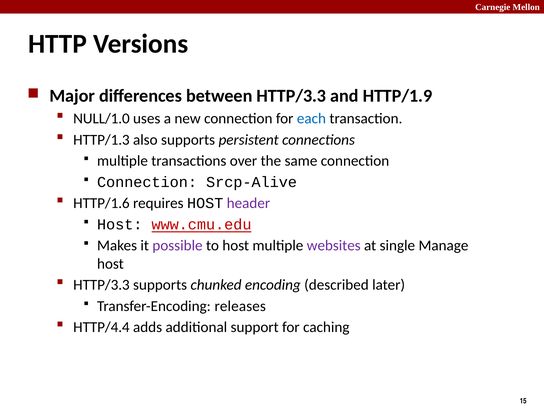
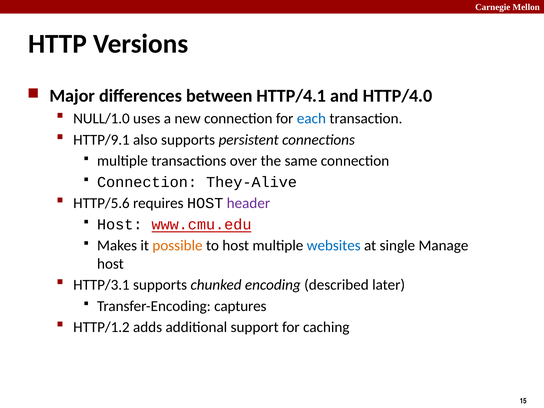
between HTTP/3.3: HTTP/3.3 -> HTTP/4.1 (291, 96)
HTTP/1.9: HTTP/1.9 -> HTTP/4.0 (397, 96)
HTTP/1.3: HTTP/1.3 -> HTTP/9.1 (101, 140)
Srcp-Alive: Srcp-Alive -> They-Alive (252, 182)
HTTP/1.6: HTTP/1.6 -> HTTP/5.6 (101, 203)
possible colour: purple -> orange (177, 246)
websites colour: purple -> blue (334, 246)
HTTP/3.3: HTTP/3.3 -> HTTP/3.1 (101, 285)
releases: releases -> captures (240, 306)
HTTP/4.4: HTTP/4.4 -> HTTP/1.2 (101, 327)
